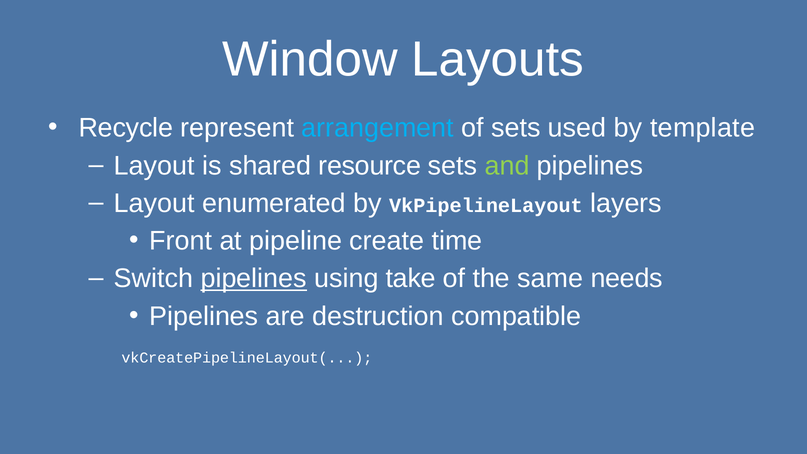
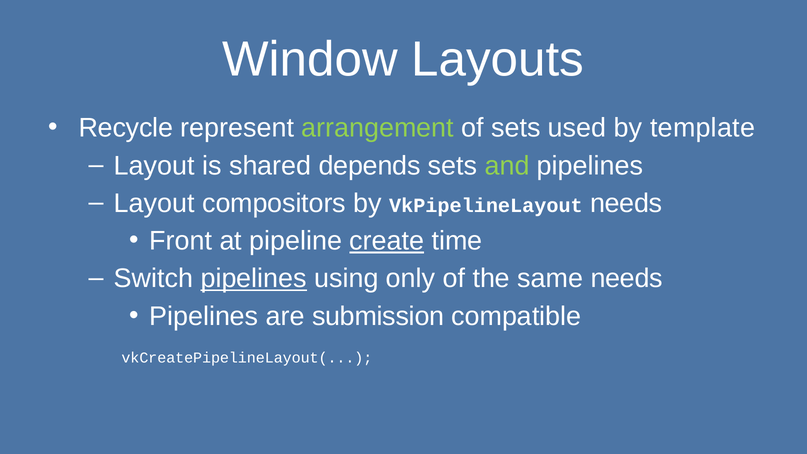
arrangement colour: light blue -> light green (378, 128)
resource: resource -> depends (370, 166)
enumerated: enumerated -> compositors (274, 203)
VkPipelineLayout layers: layers -> needs (626, 203)
create underline: none -> present (387, 241)
take: take -> only (411, 279)
destruction: destruction -> submission (378, 316)
